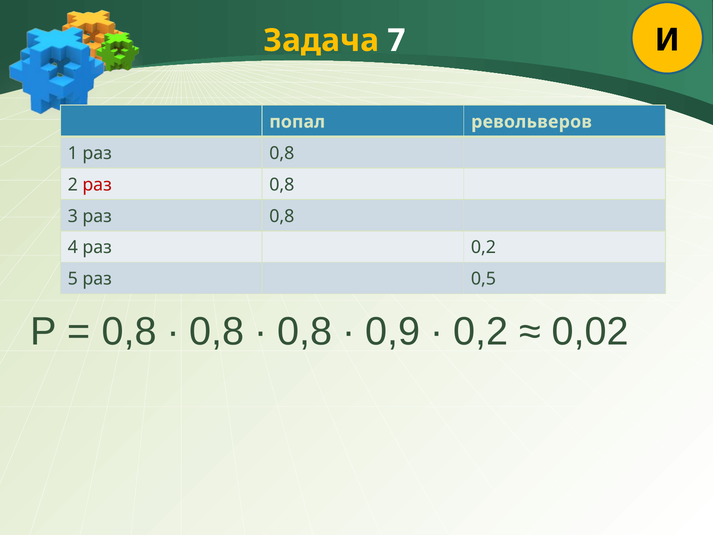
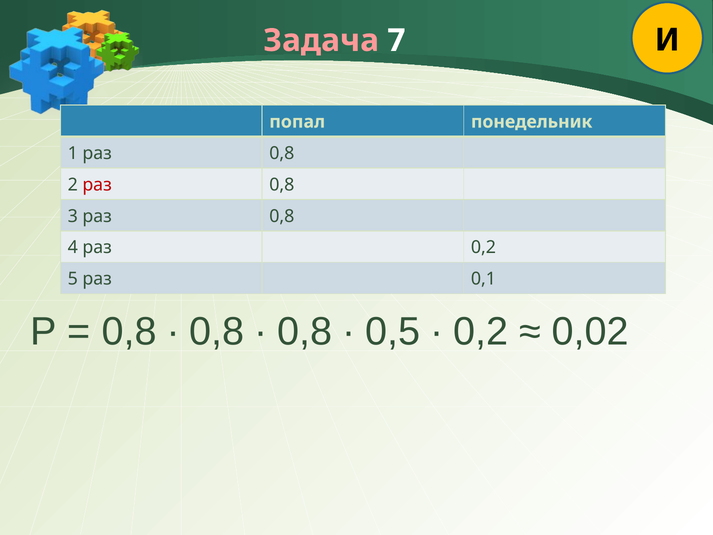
Задача colour: yellow -> pink (321, 40)
револьверов: револьверов -> понедельник (532, 122)
0,5: 0,5 -> 0,1 (483, 279)
0,9: 0,9 -> 0,5 (393, 332)
